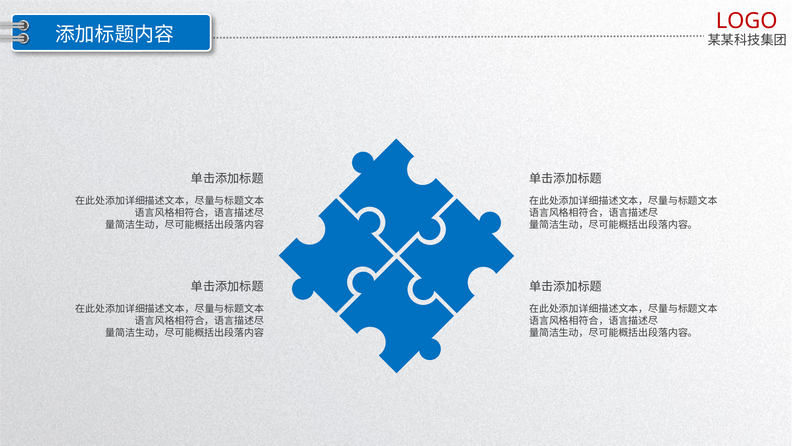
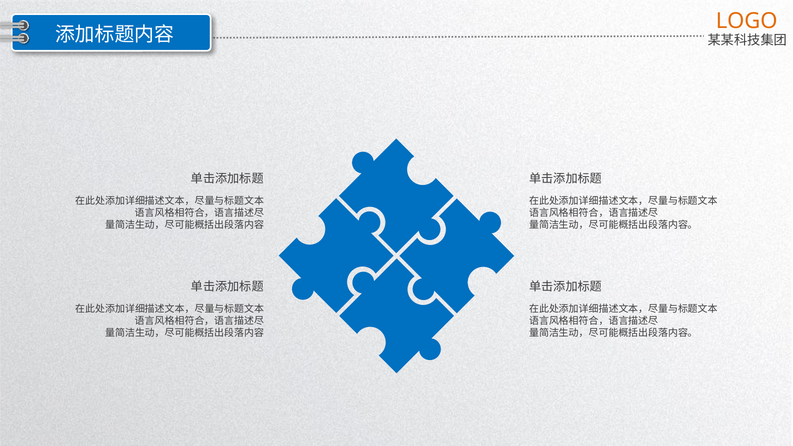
LOGO colour: red -> orange (747, 21)
